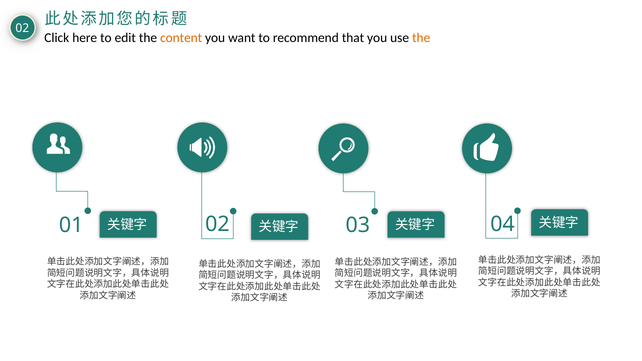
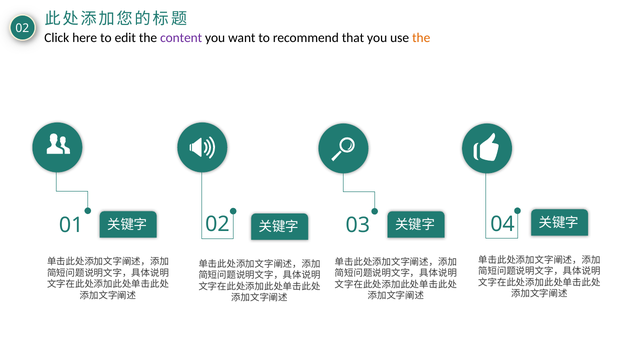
content colour: orange -> purple (181, 38)
